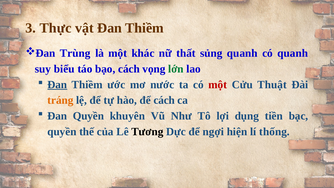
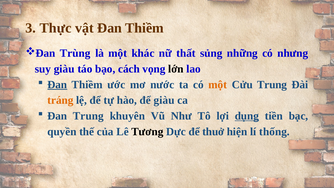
sủng quanh: quanh -> những (242, 53)
có quanh: quanh -> nhưng (293, 53)
suy biểu: biểu -> giàu (64, 69)
lớn colour: green -> black (176, 69)
một colour: red -> orange (218, 85)
Cửu Thuật: Thuật -> Trung (272, 85)
để cách: cách -> giàu (164, 100)
Đan Quyền: Quyền -> Trung (88, 116)
dụng underline: none -> present (247, 116)
ngợi: ngợi -> thuở (213, 132)
